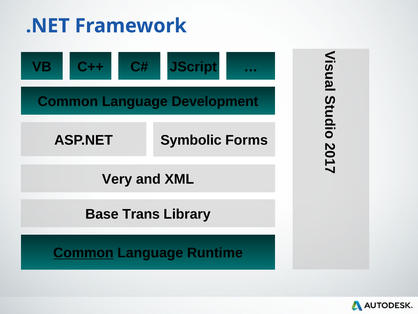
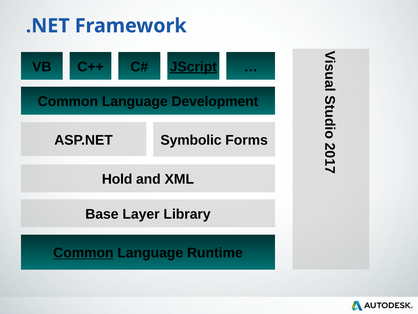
JScript underline: none -> present (193, 67)
Very: Very -> Hold (117, 179)
Trans: Trans -> Layer (141, 214)
